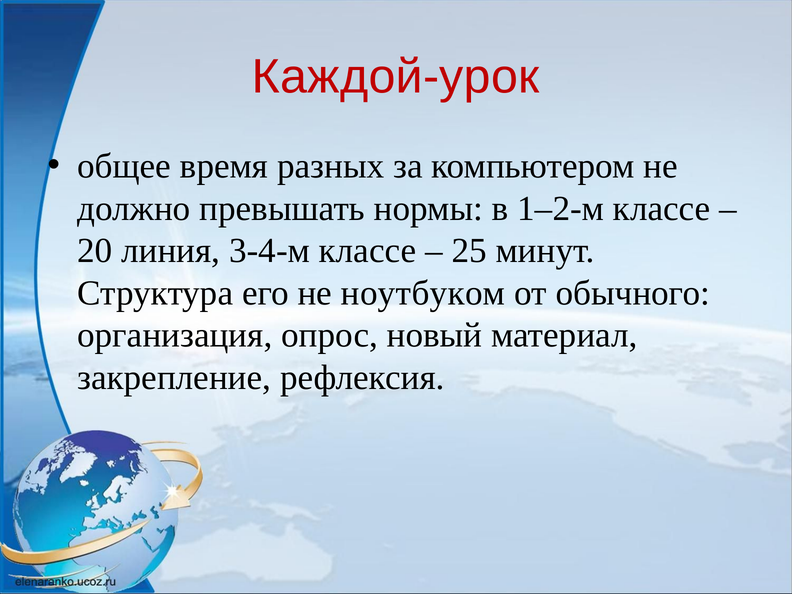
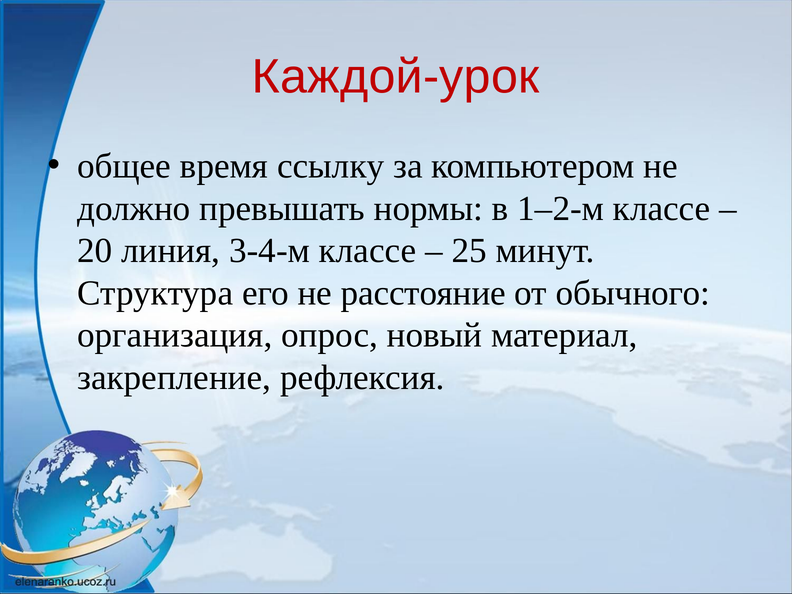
разных: разных -> ссылку (331, 166)
ноутбуком: ноутбуком -> расстояние (423, 293)
